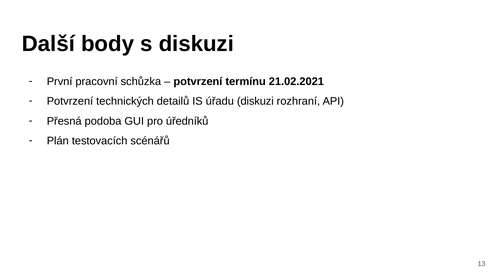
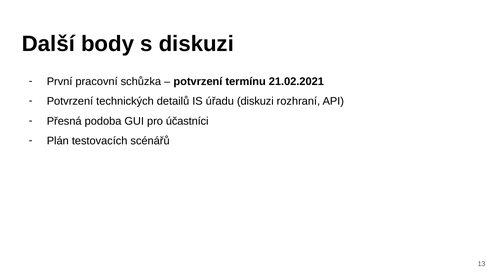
úředníků: úředníků -> účastníci (187, 121)
